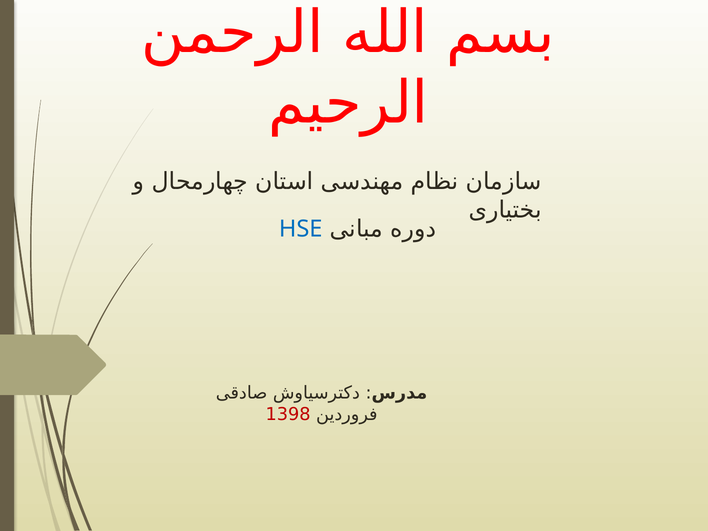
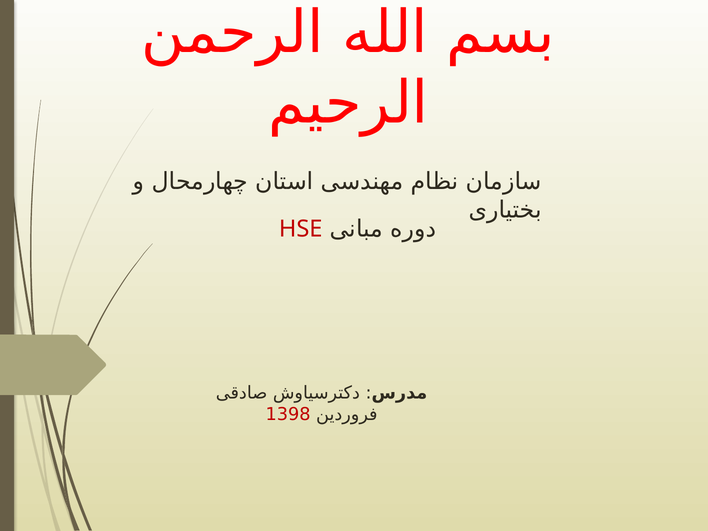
HSE colour: blue -> red (301, 229)
